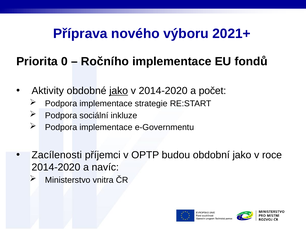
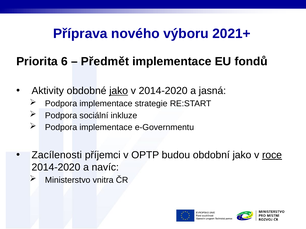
0: 0 -> 6 (64, 62)
Ročního: Ročního -> Předmět (105, 62)
počet: počet -> jasná (212, 91)
roce underline: none -> present (272, 155)
